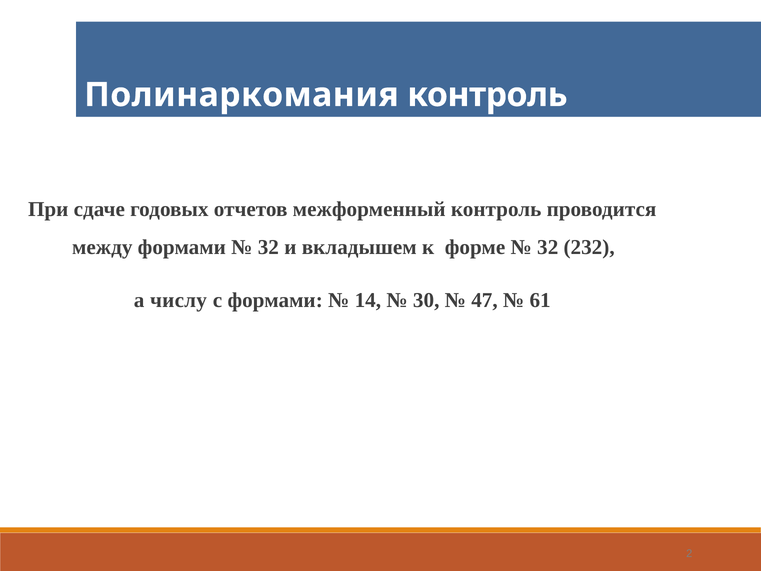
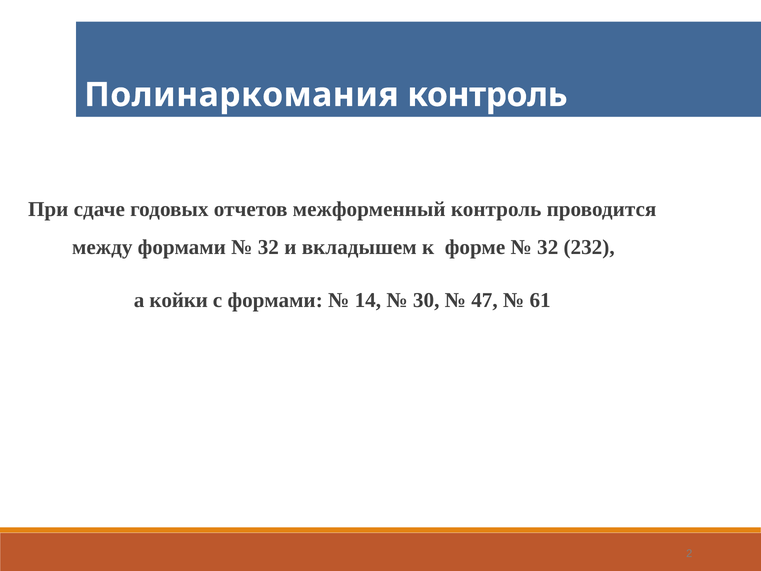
числу: числу -> койки (179, 300)
